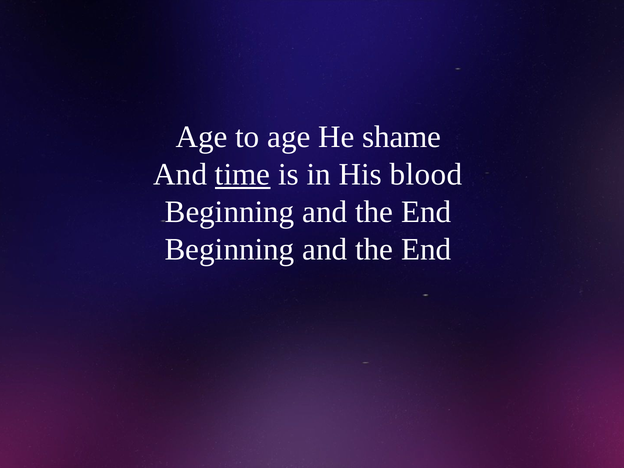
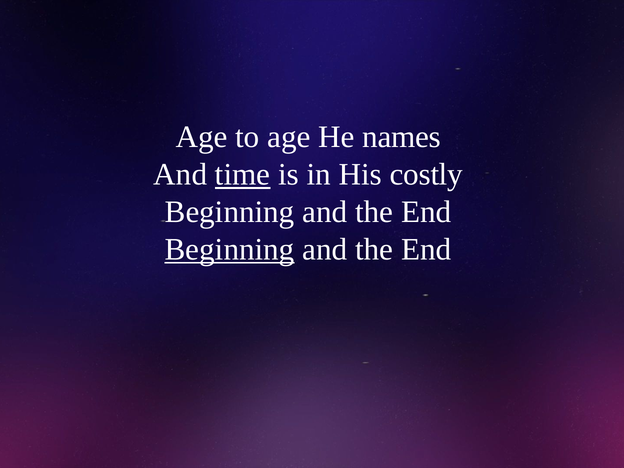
shame: shame -> names (402, 137)
blood: blood -> costly (426, 174)
Beginning underline: none -> present (230, 249)
